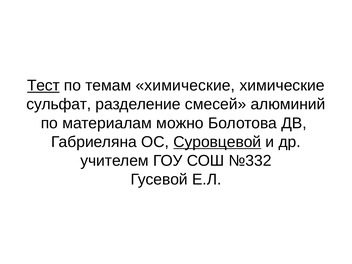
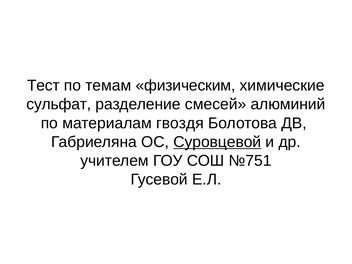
Тест underline: present -> none (43, 86)
темам химические: химические -> физическим (186, 86)
можно: можно -> гвоздя (180, 123)
№332: №332 -> №751 (250, 161)
